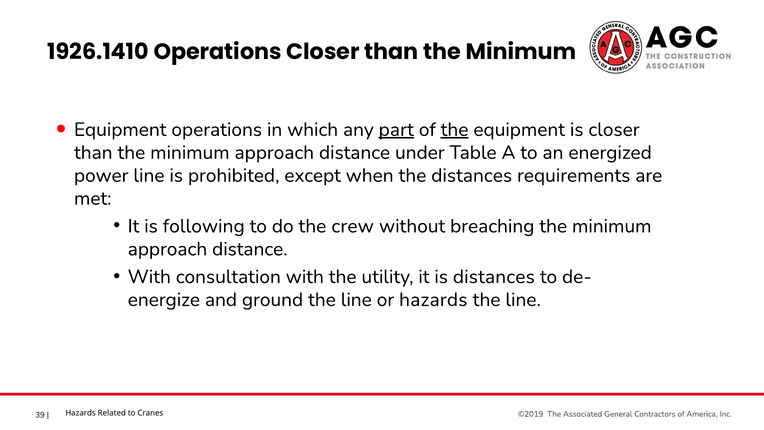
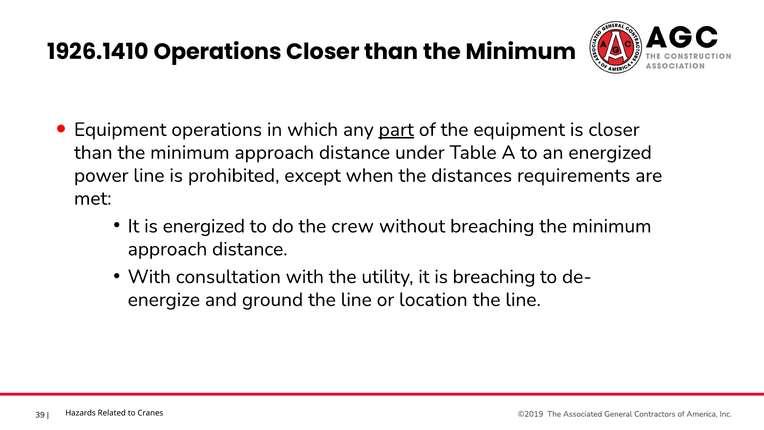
the underline: present -> none (455, 130)
is following: following -> energized (204, 226)
is distances: distances -> breaching (494, 277)
or hazards: hazards -> location (433, 300)
